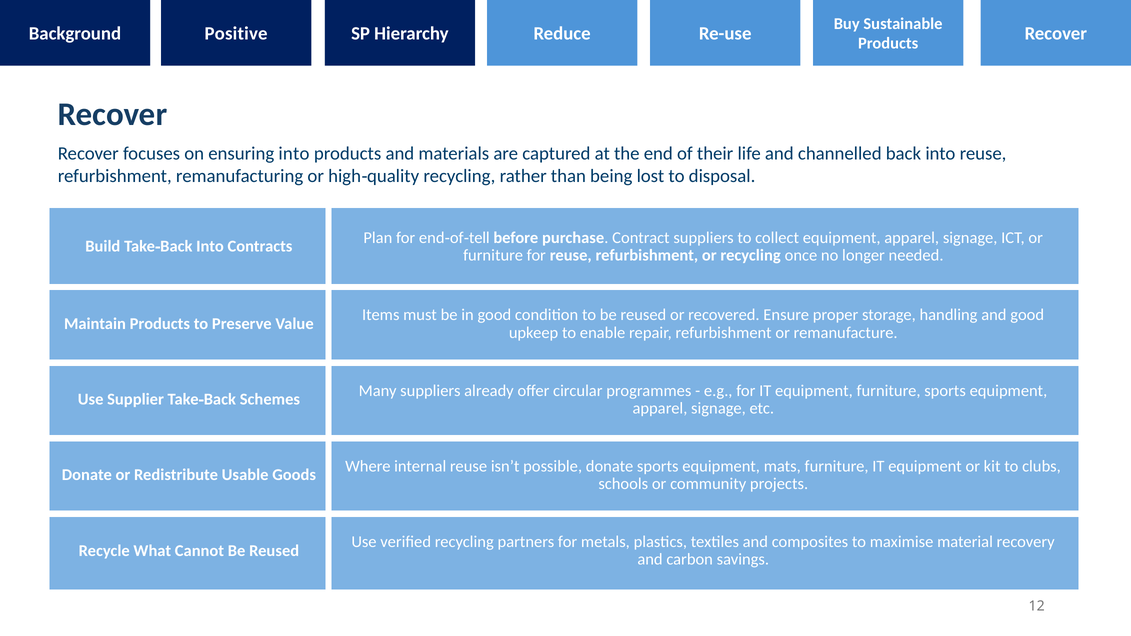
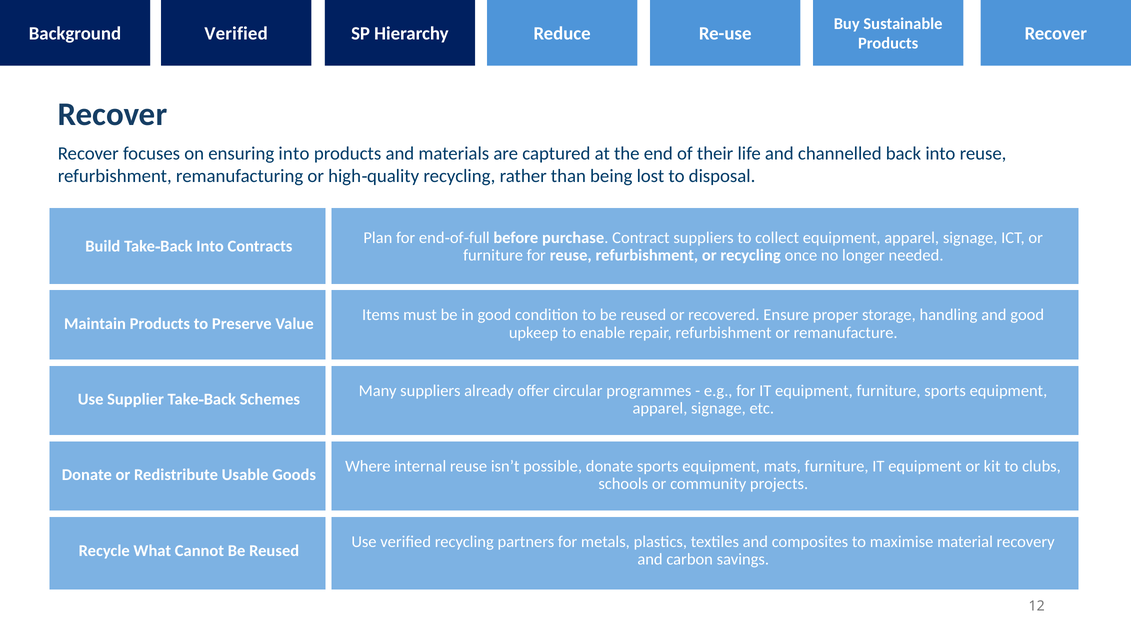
Background Positive: Positive -> Verified (236, 34)
tell: tell -> full (479, 238)
